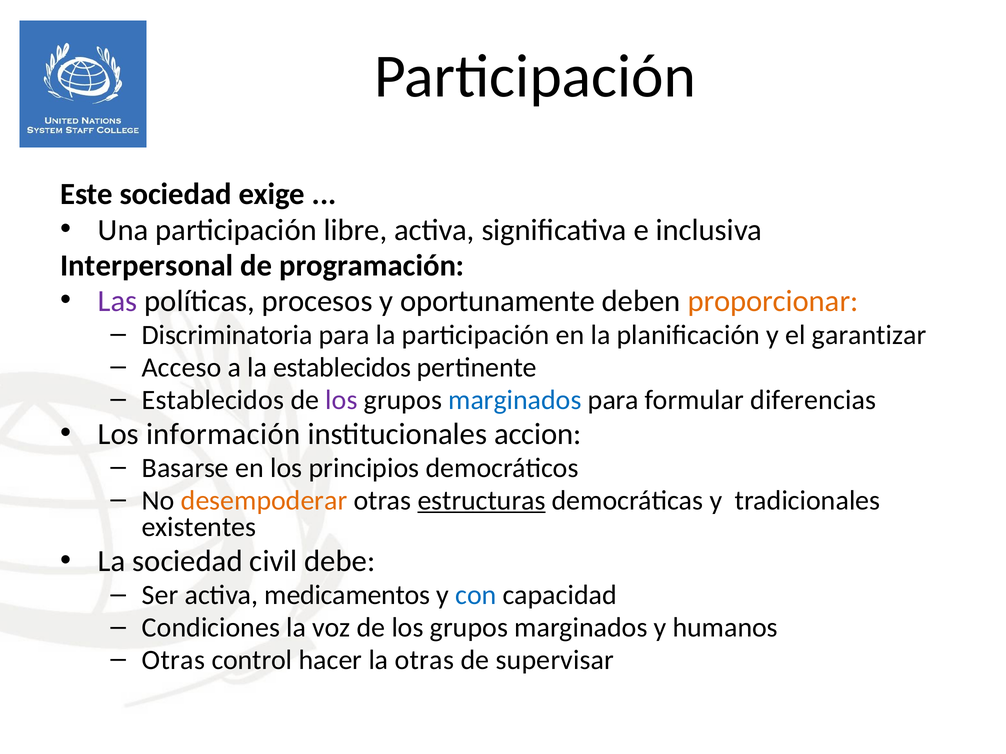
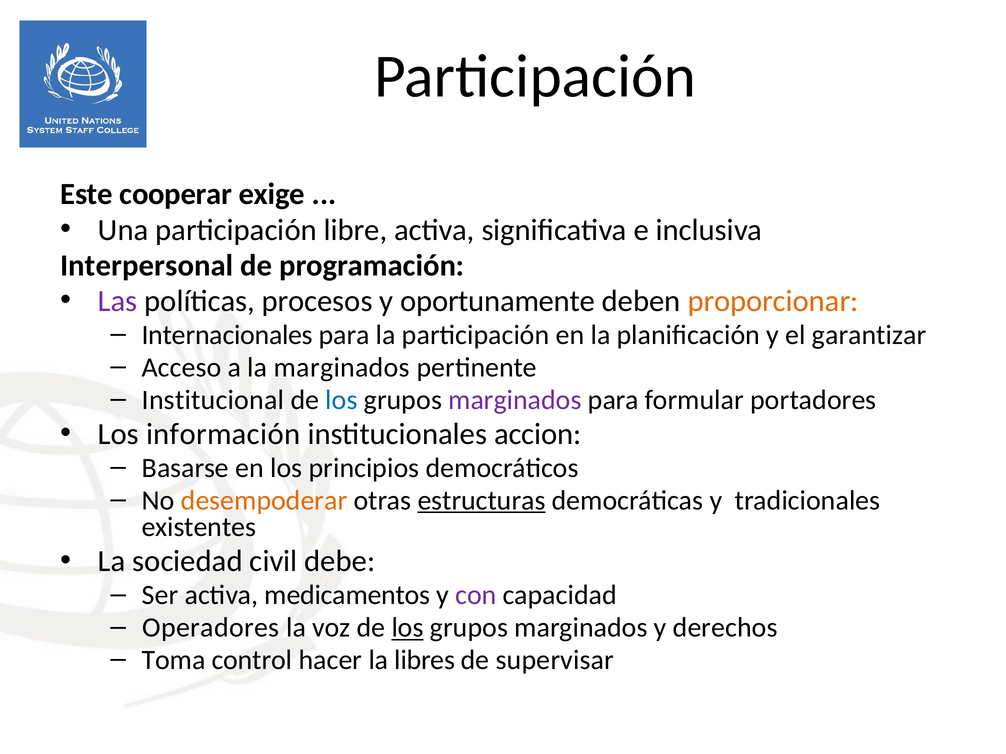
Este sociedad: sociedad -> cooperar (176, 194)
Discriminatoria: Discriminatoria -> Internacionales (227, 335)
la establecidos: establecidos -> marginados (342, 368)
Establecidos: Establecidos -> Institucional (213, 400)
los colour: purple -> blue (342, 400)
marginados colour: blue -> purple (515, 400)
diferencias: diferencias -> portadores (813, 400)
con colour: blue -> purple (476, 596)
Condiciones: Condiciones -> Operadores (211, 628)
los underline: none -> present (408, 628)
humanos: humanos -> derechos (725, 628)
Otras: Otras -> Toma (174, 660)
la otras: otras -> libres (425, 660)
